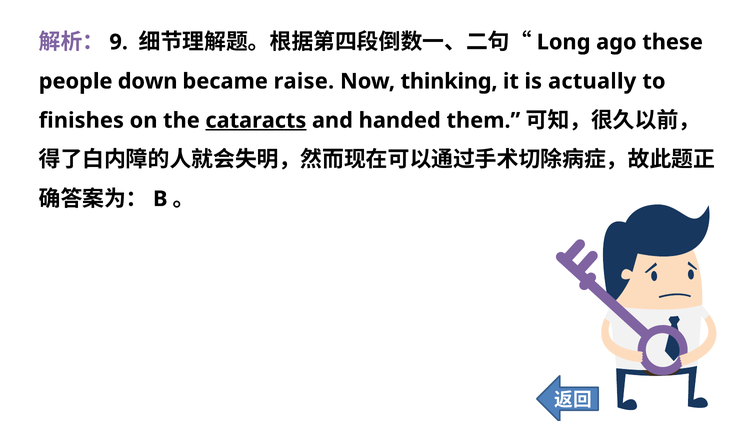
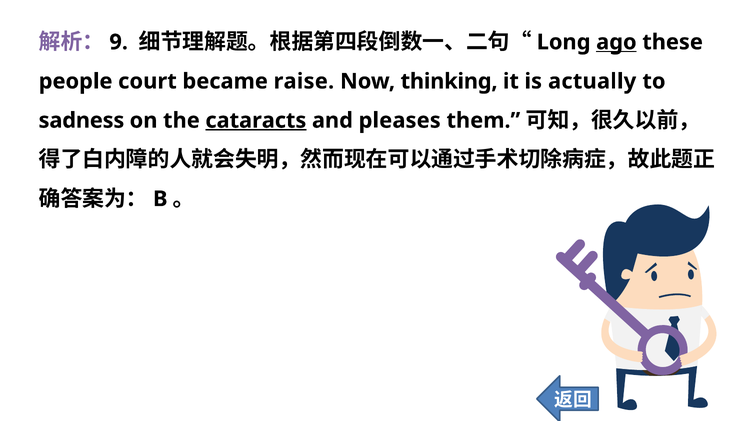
ago underline: none -> present (616, 42)
down: down -> court (147, 81)
finishes: finishes -> sadness (81, 121)
handed: handed -> pleases (400, 121)
